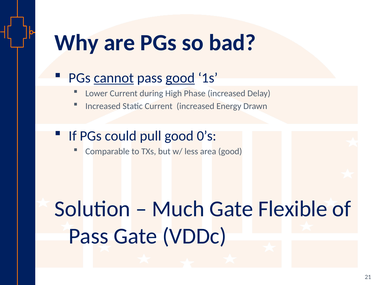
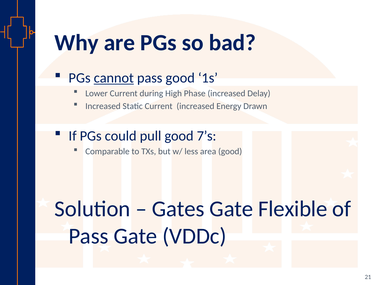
good underline: present -> none (180, 78)
0’s: 0’s -> 7’s (207, 136)
Much: Much -> Gates (178, 209)
